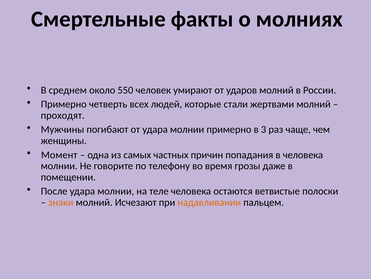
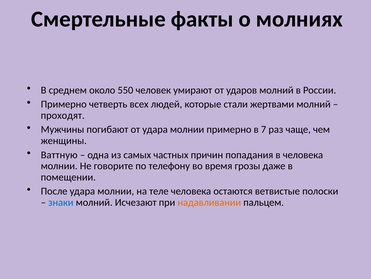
3: 3 -> 7 (264, 129)
Момент: Момент -> Ваттную (59, 154)
знаки colour: orange -> blue (61, 202)
